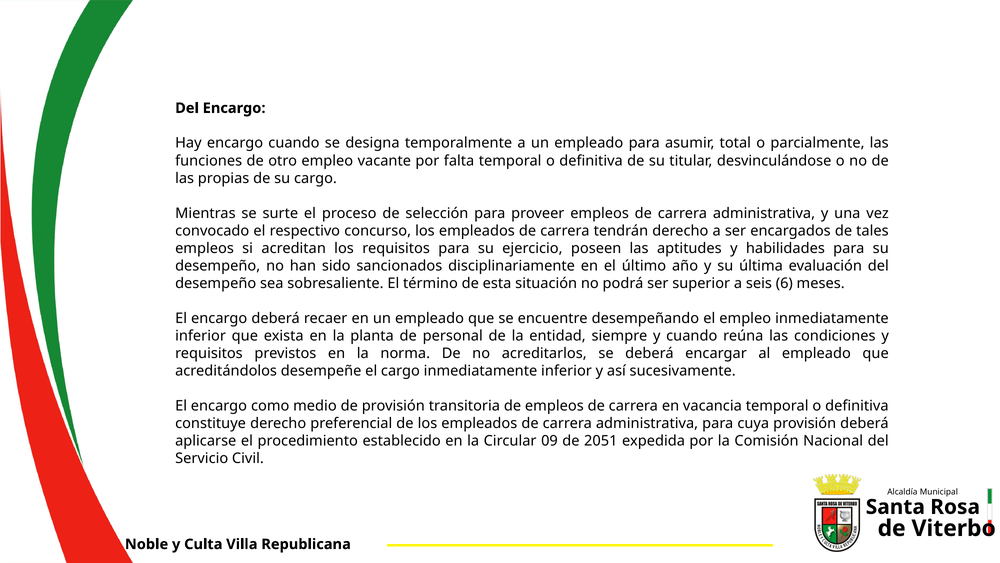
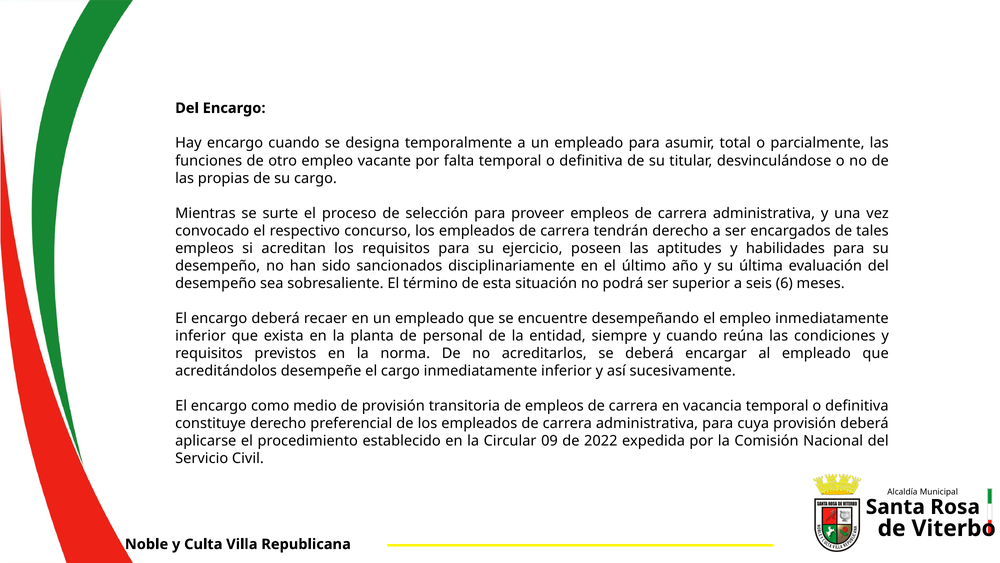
2051: 2051 -> 2022 (601, 441)
